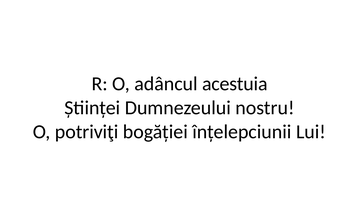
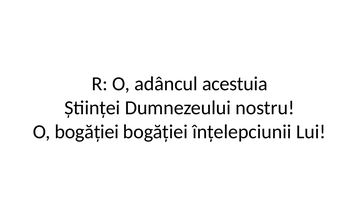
O potriviţi: potriviţi -> bogăției (87, 132)
